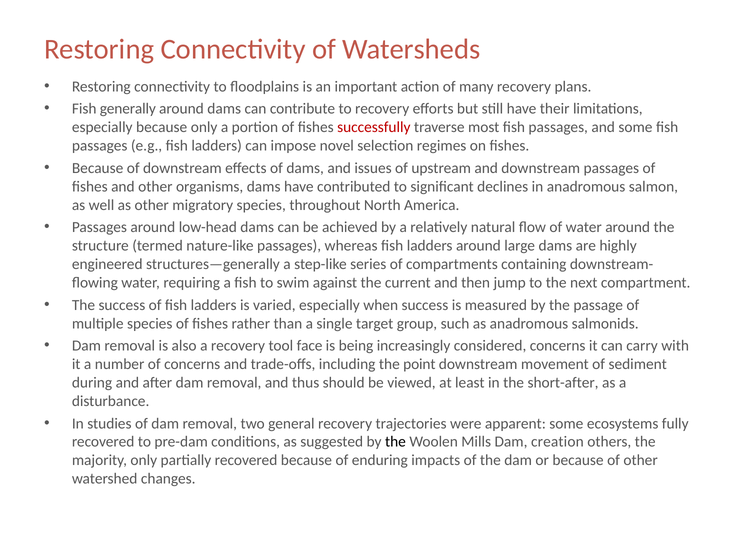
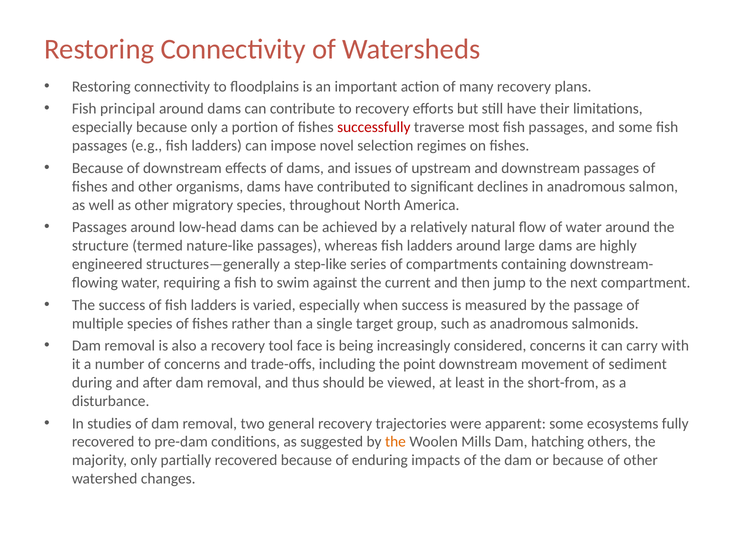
generally: generally -> principal (128, 109)
short-after: short-after -> short-from (563, 383)
the colour: black -> orange (395, 442)
creation: creation -> hatching (558, 442)
